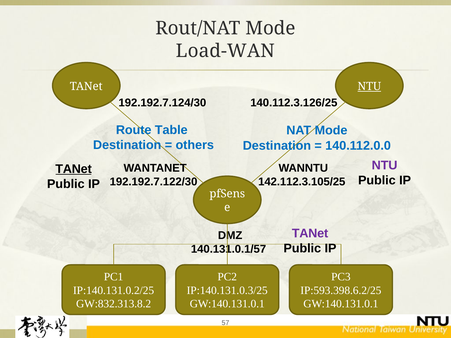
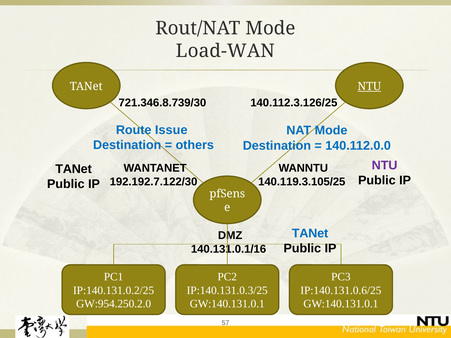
192.192.7.124/30: 192.192.7.124/30 -> 721.346.8.739/30 (162, 103)
Table: Table -> Issue (171, 130)
TANet underline: present -> none (74, 169)
142.112.3.105/25: 142.112.3.105/25 -> 140.119.3.105/25 (302, 182)
TANet colour: purple -> blue (310, 234)
140.131.0.1/57: 140.131.0.1/57 -> 140.131.0.1/16 (229, 249)
IP:593.398.6.2/25: IP:593.398.6.2/25 -> IP:140.131.0.6/25 (341, 291)
GW:832.313.8.2: GW:832.313.8.2 -> GW:954.250.2.0 (114, 304)
